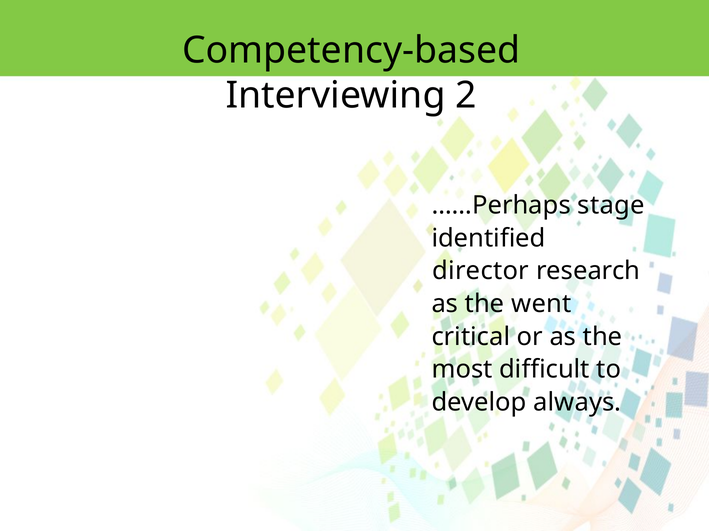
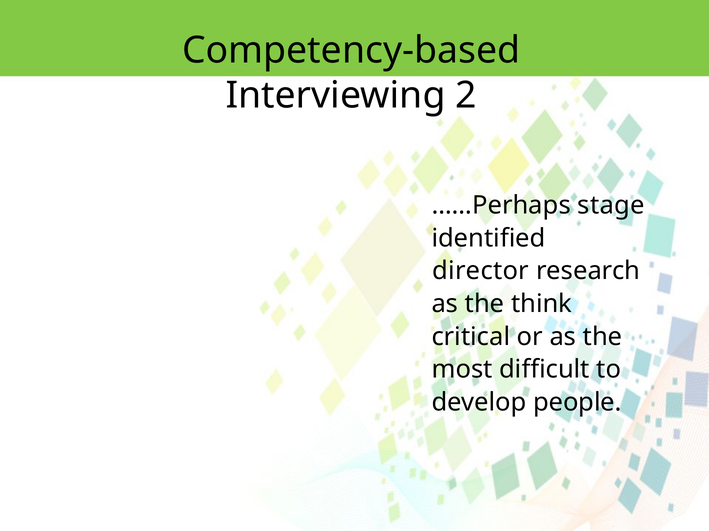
went: went -> think (542, 304)
always: always -> people (577, 403)
